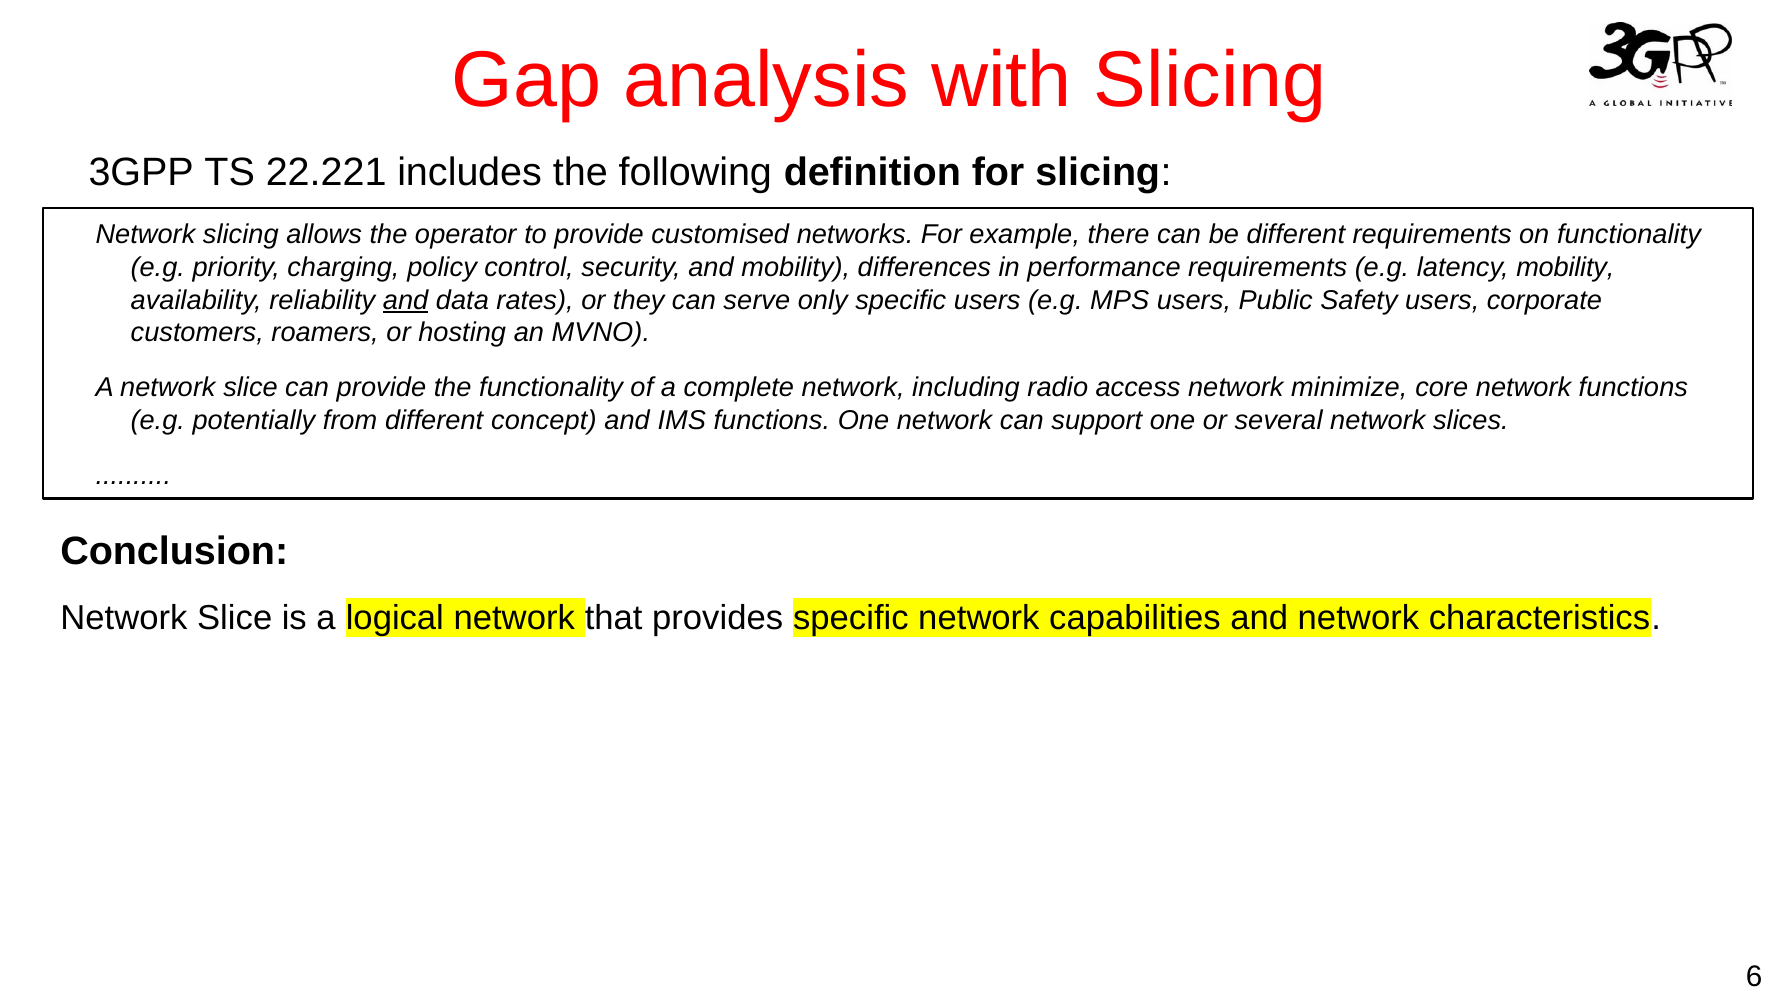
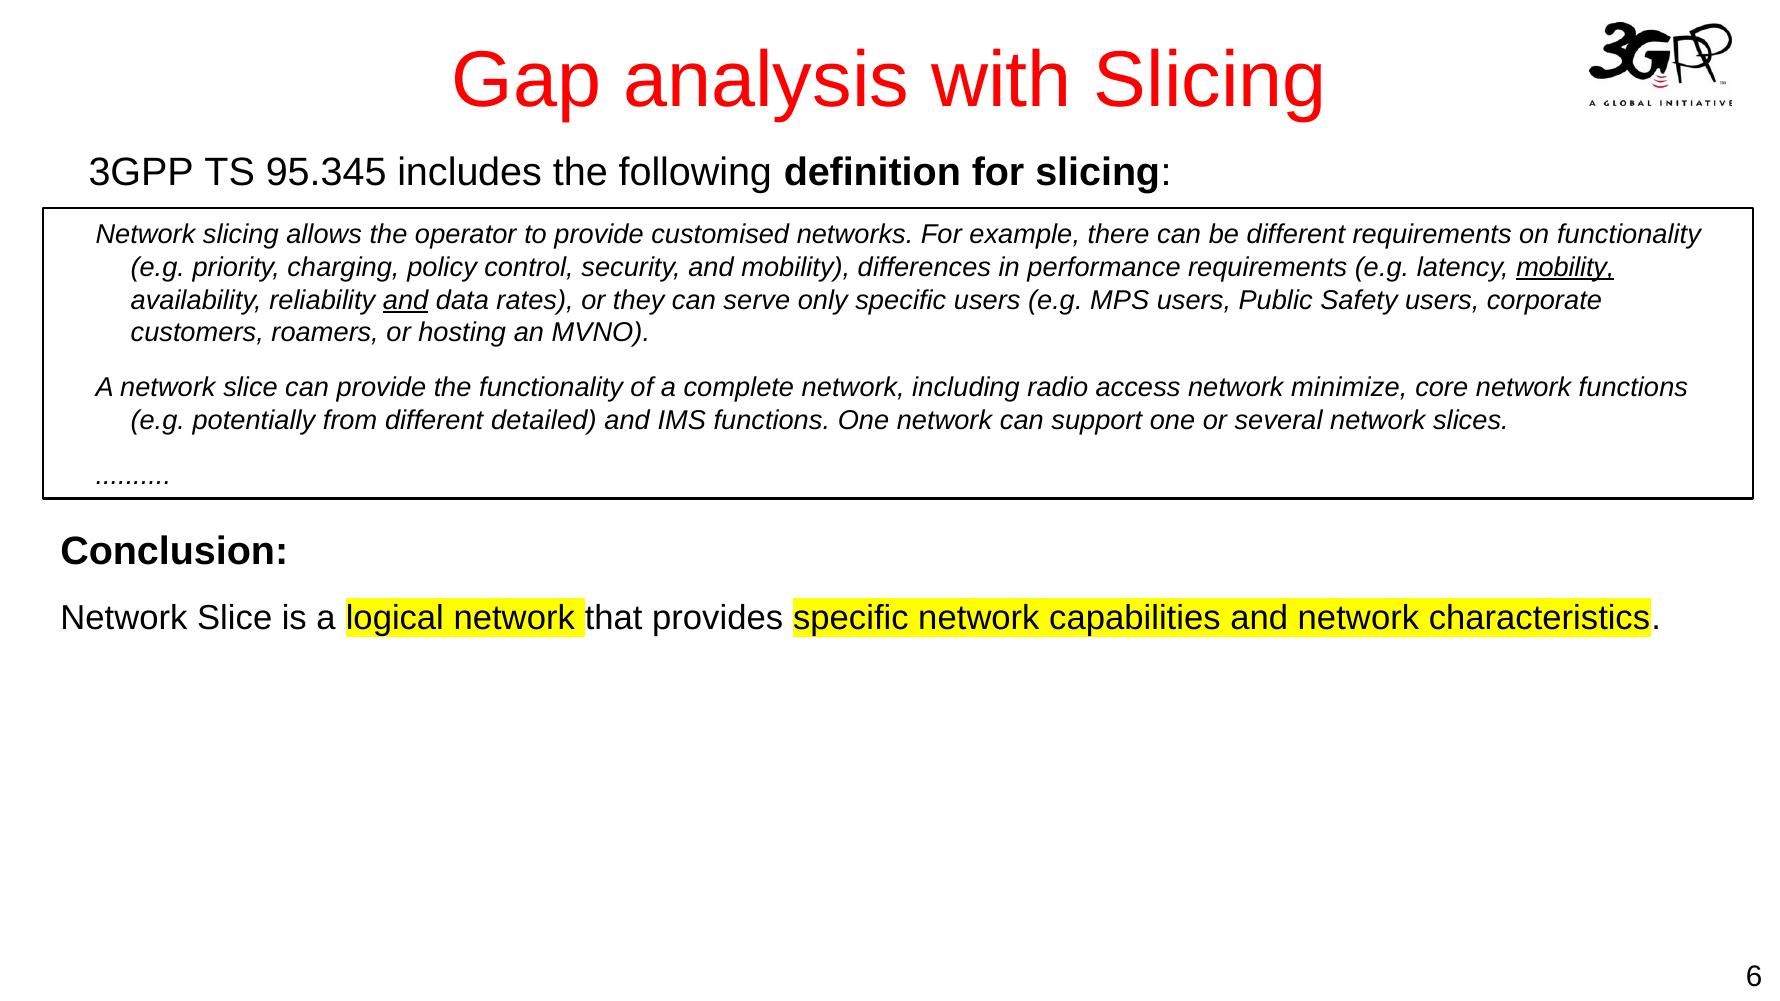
22.221: 22.221 -> 95.345 (326, 172)
mobility underline: none -> present (1565, 268)
concept: concept -> detailed (544, 421)
